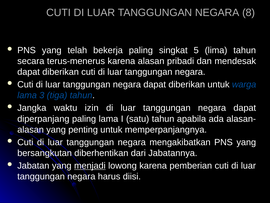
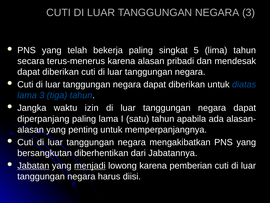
NEGARA 8: 8 -> 3 (249, 13)
warga: warga -> diatas (244, 84)
Jabatan underline: none -> present (33, 165)
